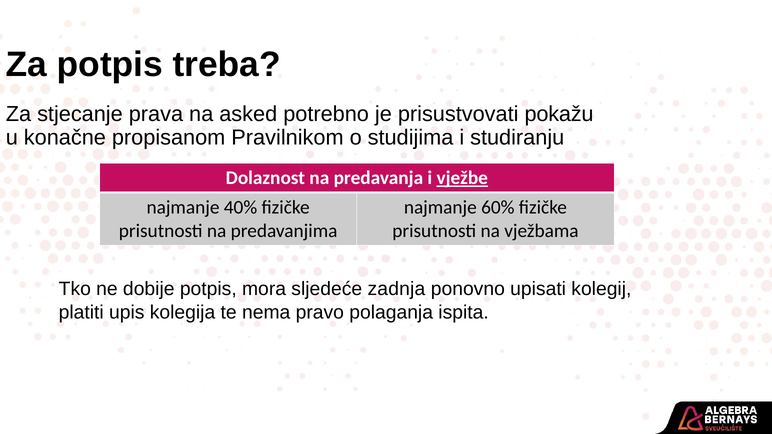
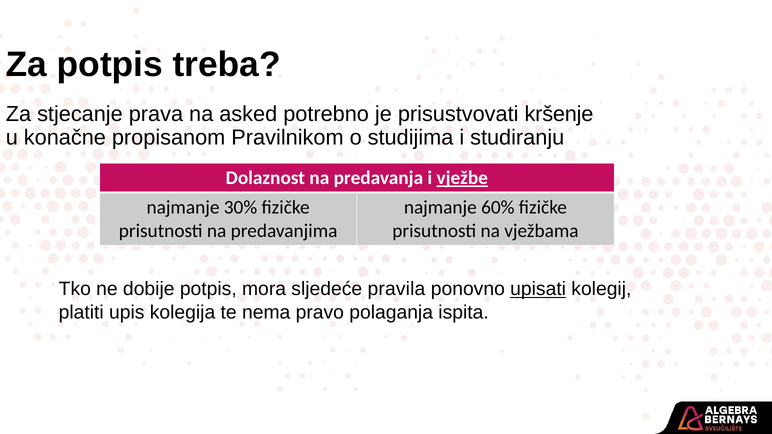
pokažu: pokažu -> kršenje (559, 114)
40%: 40% -> 30% (241, 207)
zadnja: zadnja -> pravila (396, 289)
upisati underline: none -> present (538, 289)
